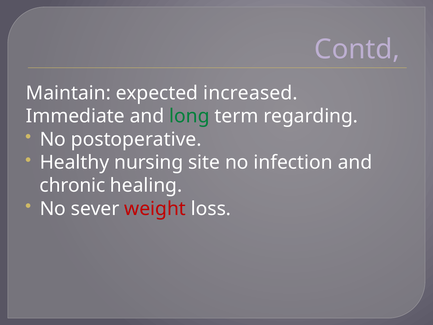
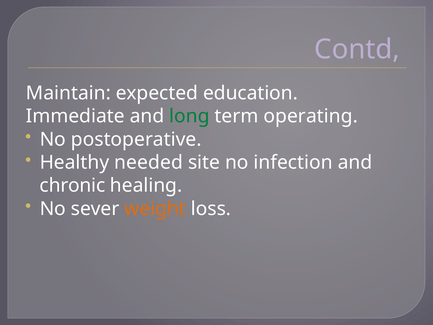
increased: increased -> education (251, 93)
regarding: regarding -> operating (311, 116)
nursing: nursing -> needed (149, 162)
weight colour: red -> orange (155, 209)
